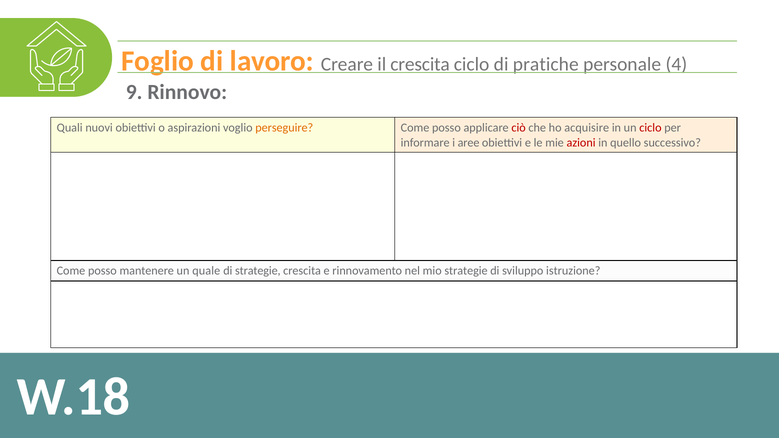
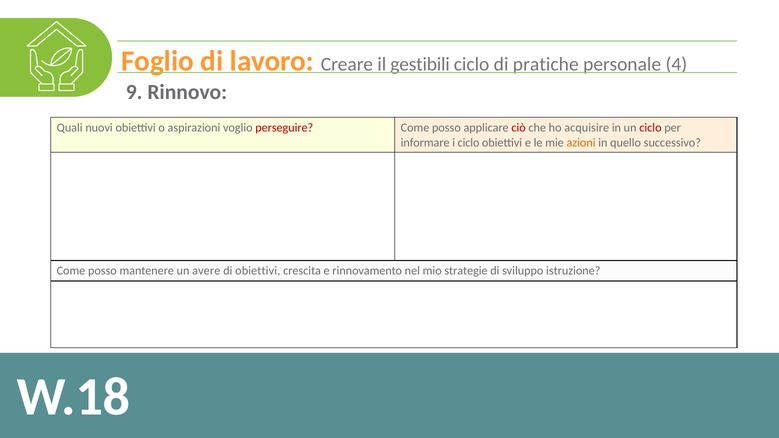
il crescita: crescita -> gestibili (420, 64)
perseguire colour: orange -> red (284, 128)
i aree: aree -> ciclo (469, 143)
azioni colour: red -> orange (581, 143)
quale: quale -> avere (206, 271)
di strategie: strategie -> obiettivi (258, 271)
